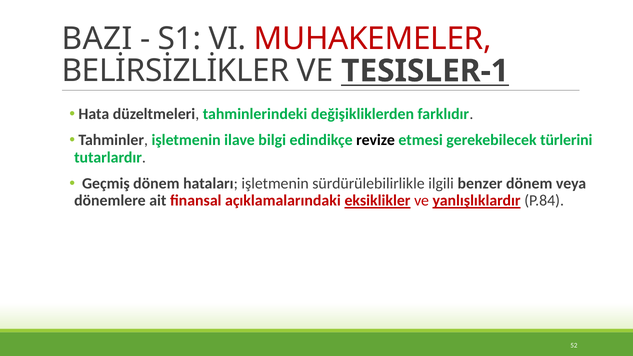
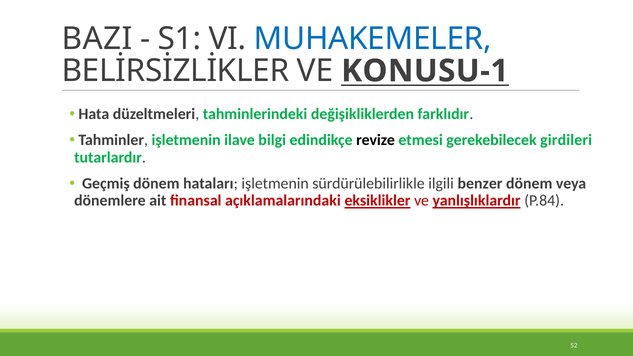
MUHAKEMELER colour: red -> blue (373, 39)
TESISLER-1: TESISLER-1 -> KONUSU-1 (425, 71)
türlerini: türlerini -> girdileri (566, 140)
